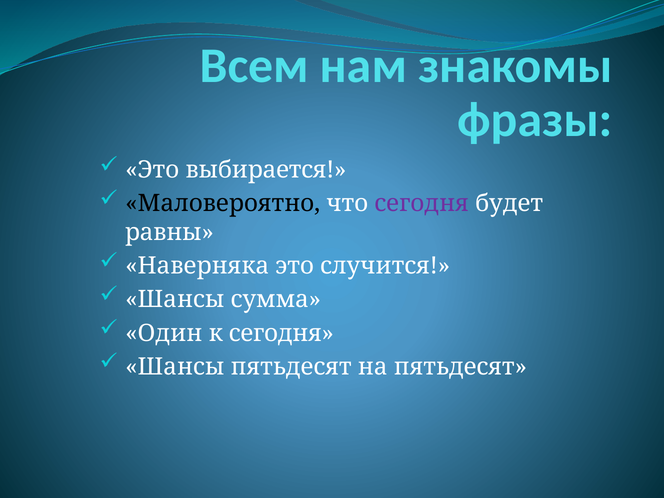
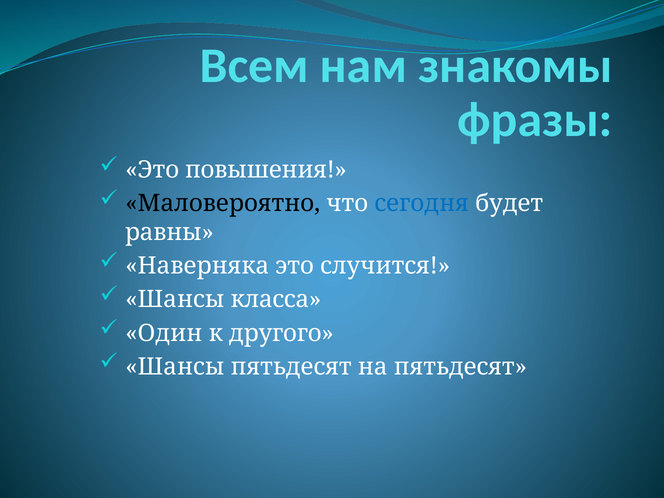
выбирается: выбирается -> повышения (266, 170)
сегодня colour: purple -> blue (422, 203)
сумма: сумма -> класса (276, 300)
к сегодня: сегодня -> другого (281, 333)
